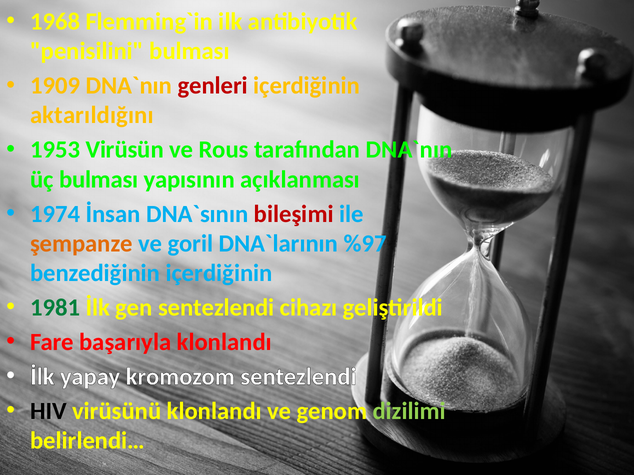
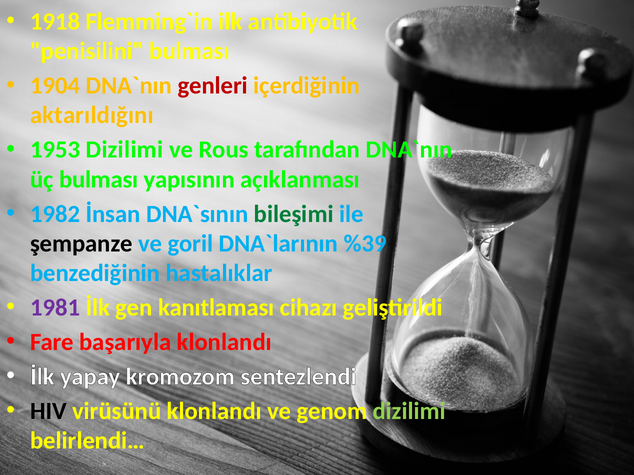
1968: 1968 -> 1918 (55, 22)
1909: 1909 -> 1904 (55, 86)
1953 Virüsün: Virüsün -> Dizilimi (125, 150)
1974: 1974 -> 1982 (55, 214)
bileşimi colour: red -> green (294, 214)
şempanze colour: orange -> black (81, 244)
%97: %97 -> %39 (365, 244)
benzediğinin içerdiğinin: içerdiğinin -> hastalıklar (219, 273)
1981 colour: green -> purple (55, 308)
gen sentezlendi: sentezlendi -> kanıtlaması (216, 308)
